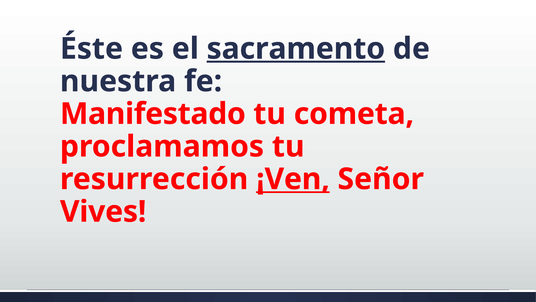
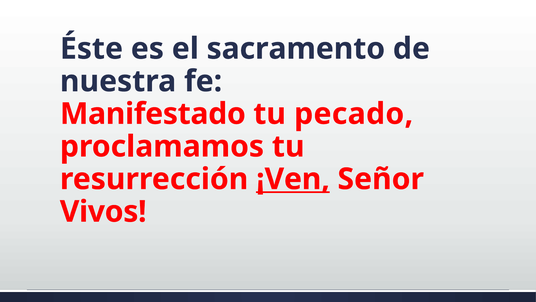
sacramento underline: present -> none (296, 49)
cometa: cometa -> pecado (354, 114)
Vives: Vives -> Vivos (103, 211)
